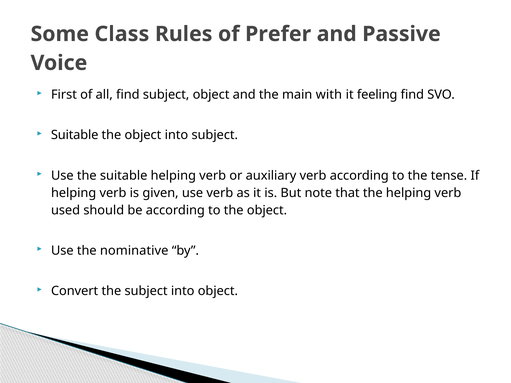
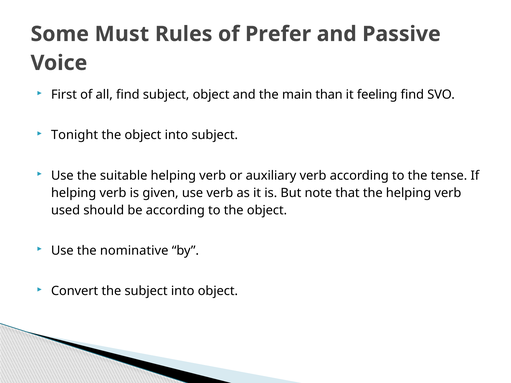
Class: Class -> Must (122, 34)
with: with -> than (329, 95)
Suitable: Suitable -> Tonight (75, 135)
